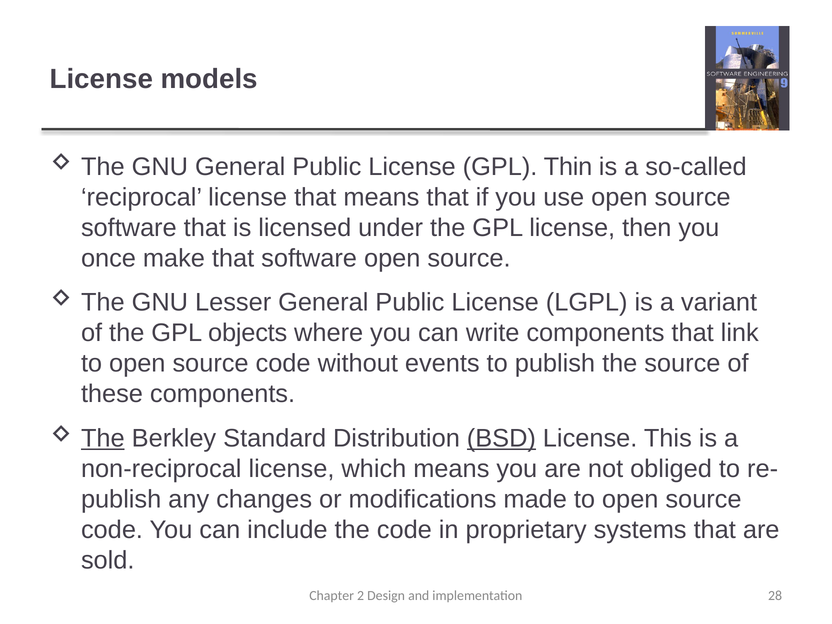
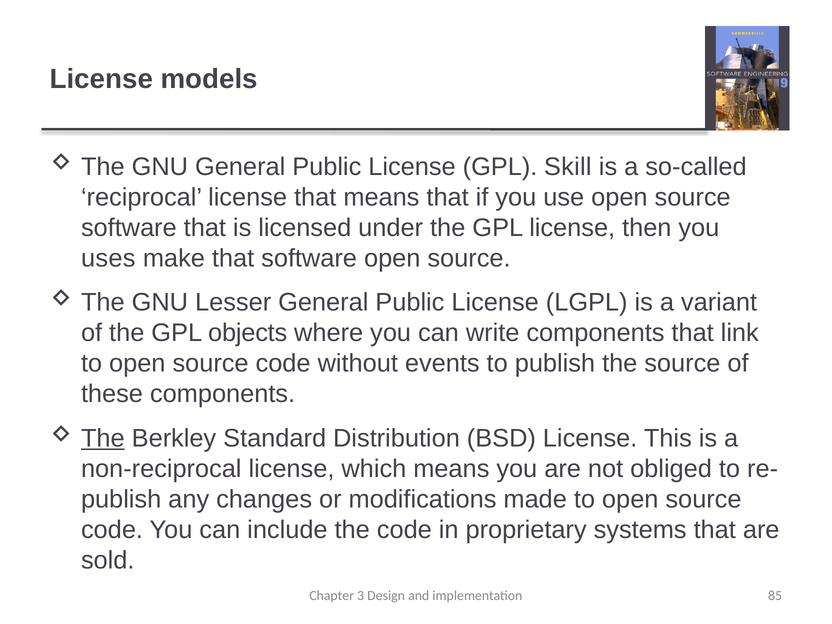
Thin: Thin -> Skill (568, 167)
once: once -> uses (108, 258)
BSD underline: present -> none (501, 438)
2: 2 -> 3 (361, 596)
28: 28 -> 85 (775, 596)
